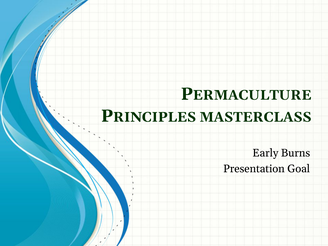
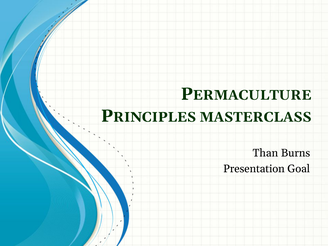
Early: Early -> Than (265, 153)
